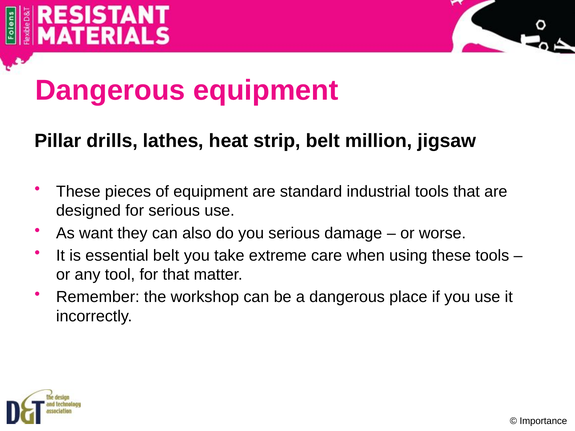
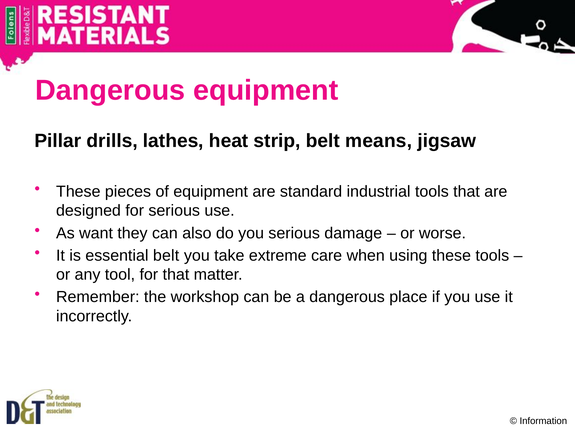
million: million -> means (379, 141)
Importance: Importance -> Information (543, 421)
